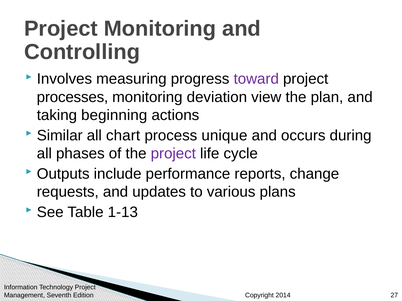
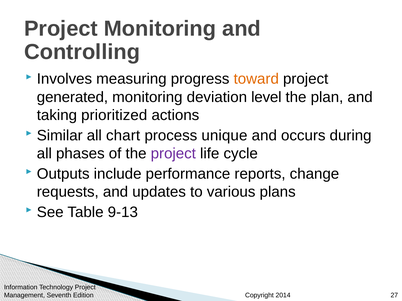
toward colour: purple -> orange (256, 79)
processes: processes -> generated (72, 97)
view: view -> level (266, 97)
beginning: beginning -> prioritized (114, 115)
1-13: 1-13 -> 9-13 (123, 213)
